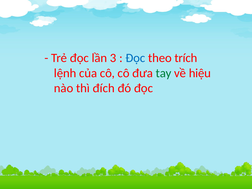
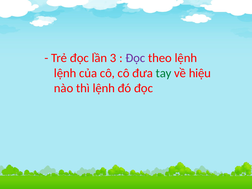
Đọc colour: blue -> purple (135, 58)
theo trích: trích -> lệnh (186, 58)
thì đích: đích -> lệnh (104, 88)
